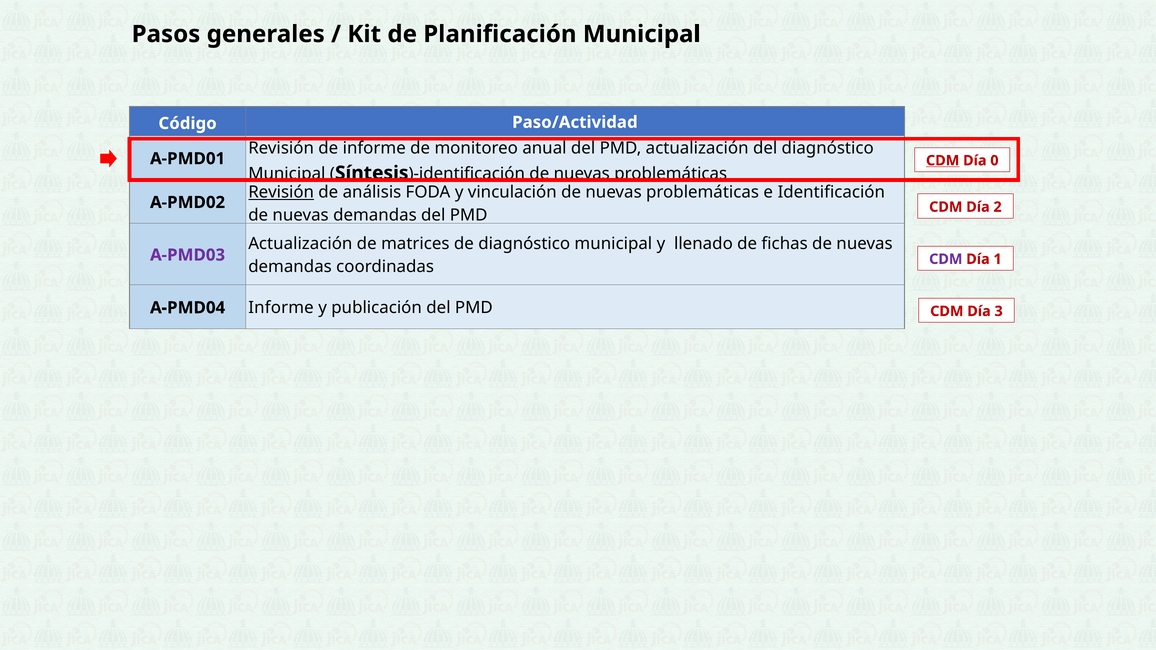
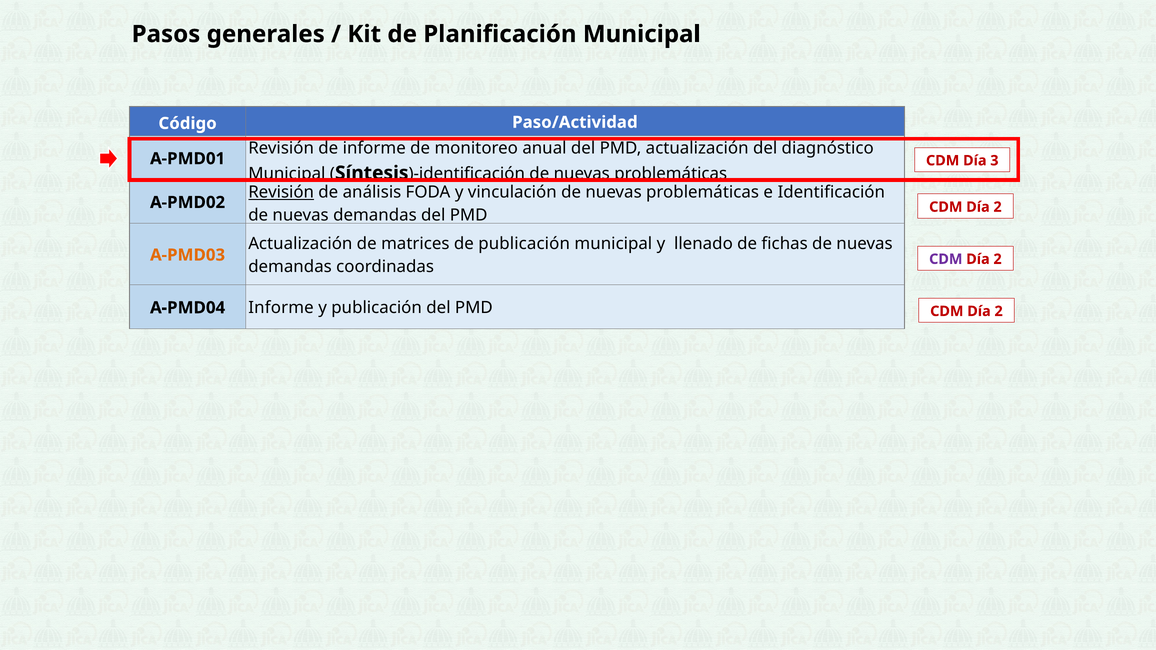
CDM underline: present -> none (943, 161)
0: 0 -> 3 (994, 161)
de diagnóstico: diagnóstico -> publicación (524, 244)
A-PMD03 colour: purple -> orange (188, 255)
1: 1 -> 2 (998, 259)
3: 3 -> 2 (999, 311)
